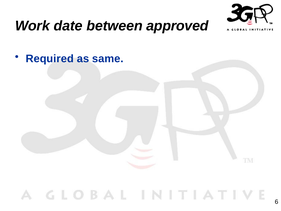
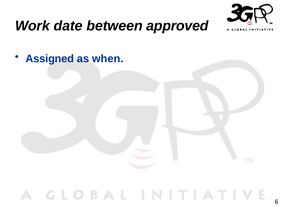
Required: Required -> Assigned (50, 59)
same: same -> when (108, 59)
